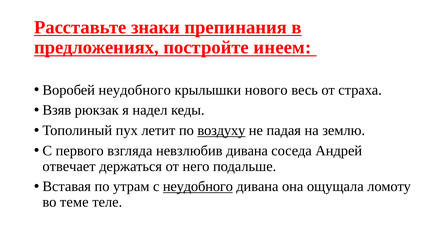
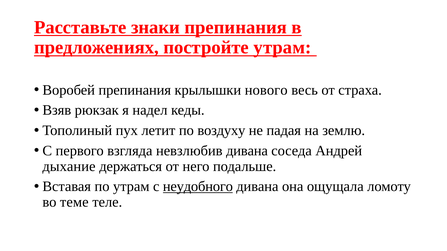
постройте инеем: инеем -> утрам (283, 48)
Воробей неудобного: неудобного -> препинания (135, 90)
воздуху underline: present -> none (221, 131)
отвечает: отвечает -> дыхание (69, 167)
